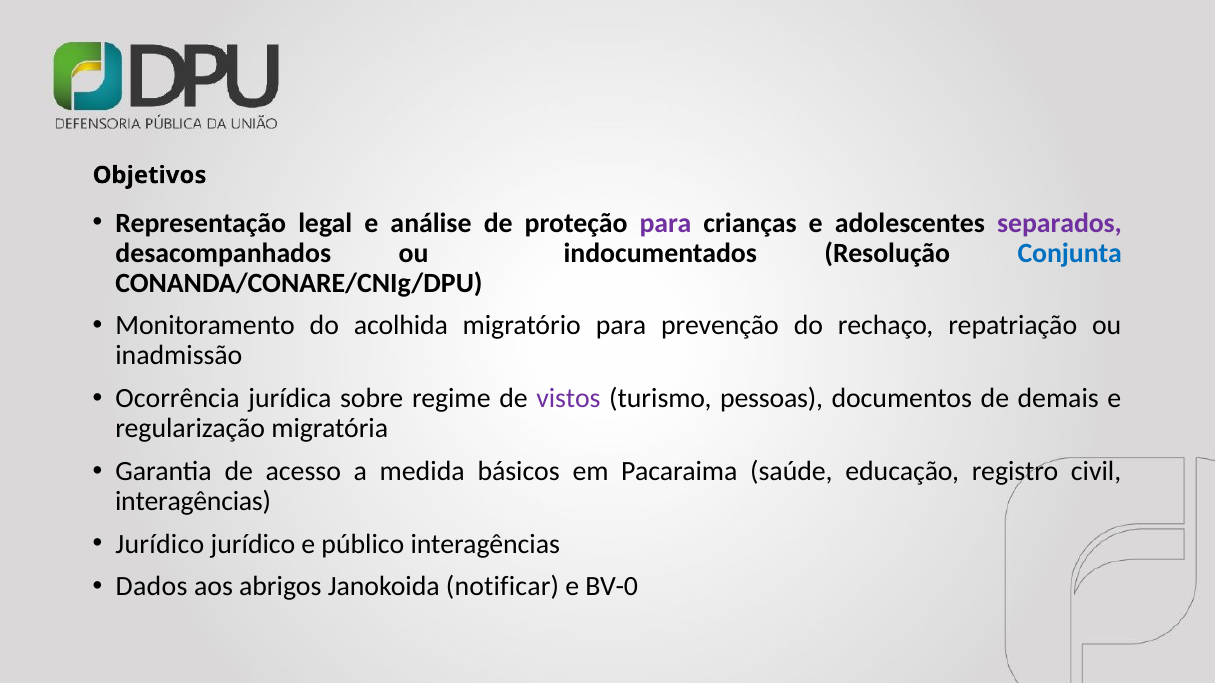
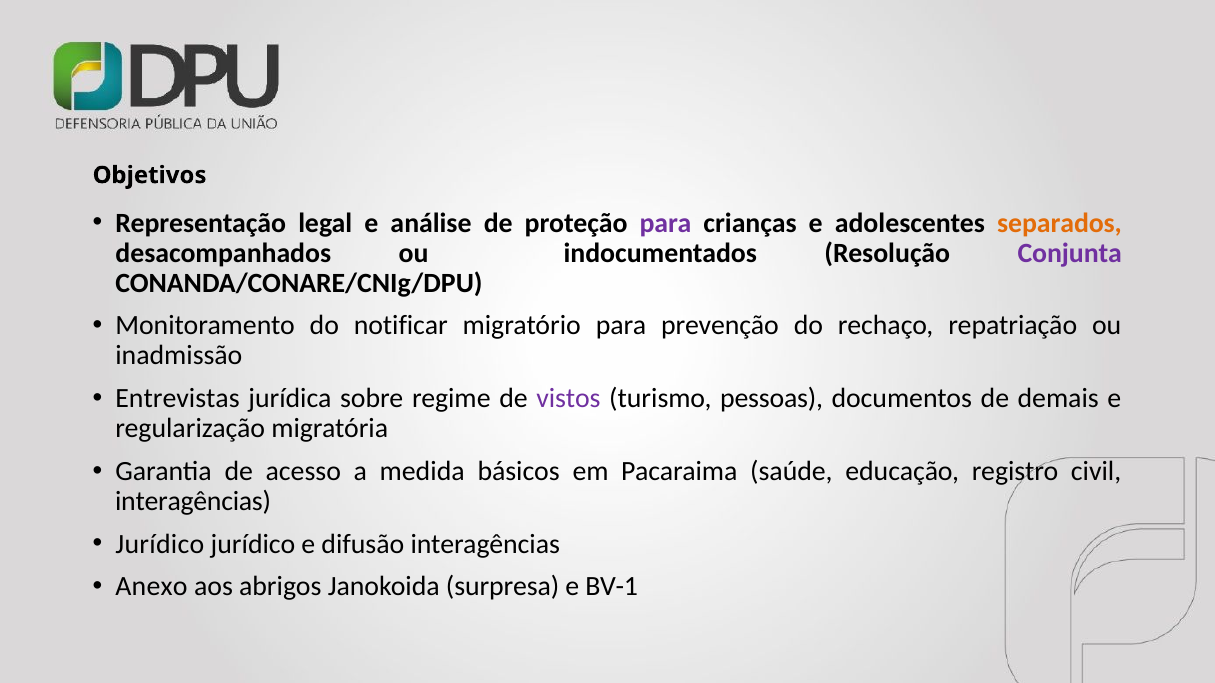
separados colour: purple -> orange (1060, 223)
Conjunta colour: blue -> purple (1070, 253)
acolhida: acolhida -> notificar (401, 326)
Ocorrência: Ocorrência -> Entrevistas (178, 399)
público: público -> difusão (363, 544)
Dados: Dados -> Anexo (152, 587)
notificar: notificar -> surpresa (503, 587)
BV-0: BV-0 -> BV-1 (612, 587)
